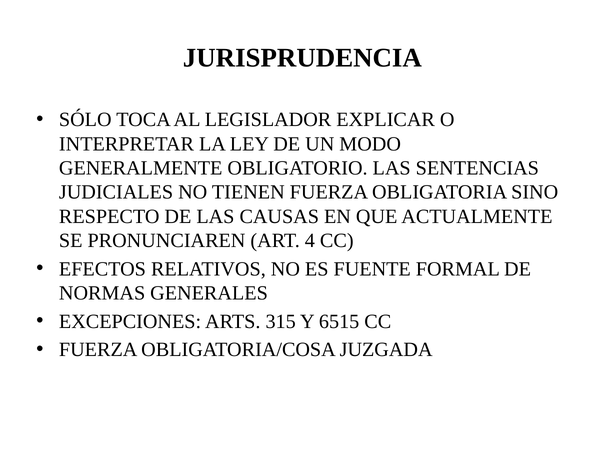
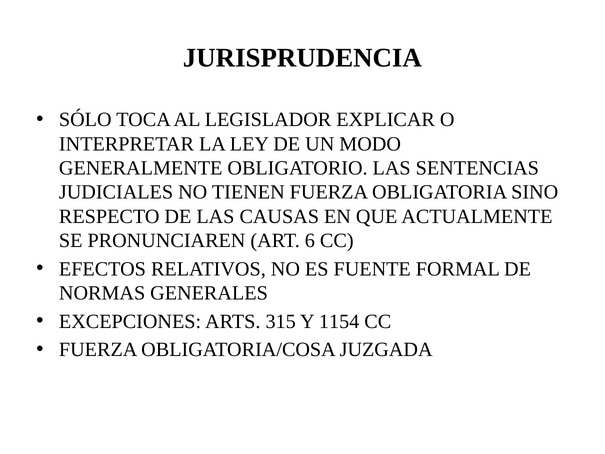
4: 4 -> 6 (310, 241)
6515: 6515 -> 1154 (339, 321)
